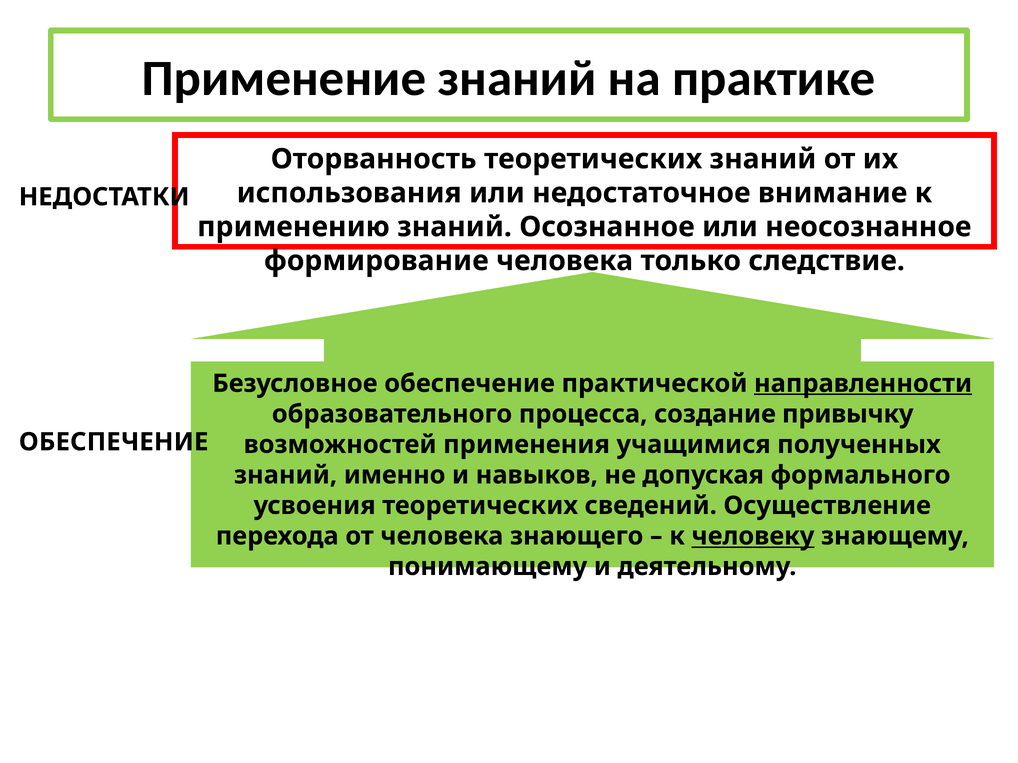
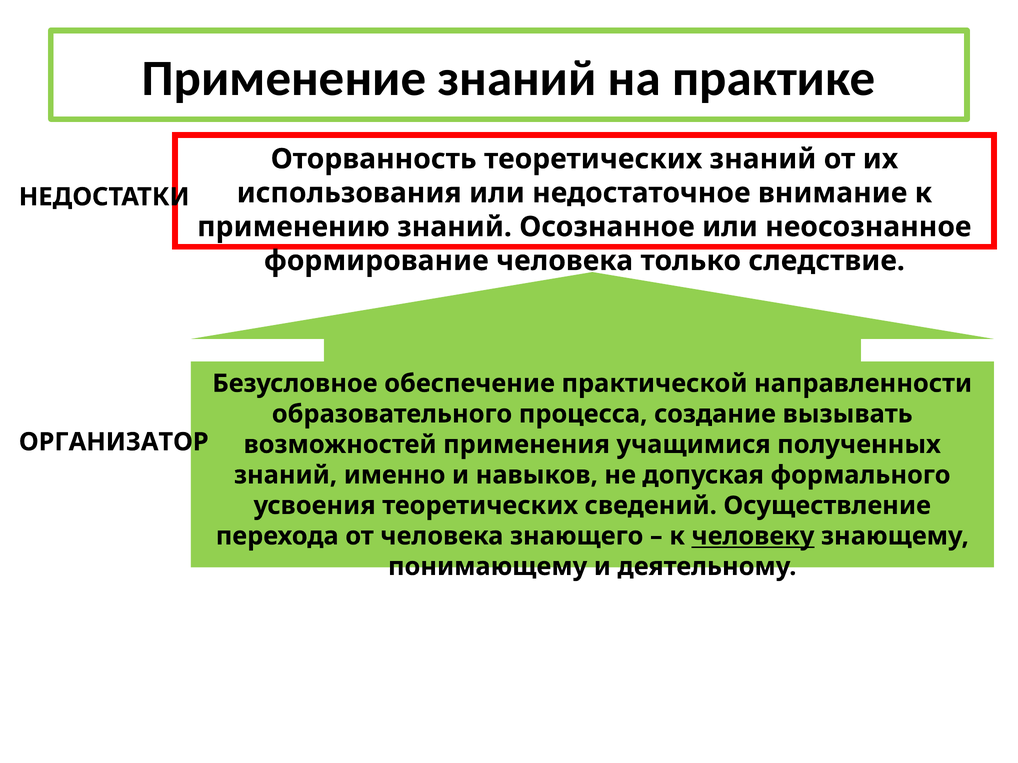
направленности underline: present -> none (863, 384)
привычку: привычку -> вызывать (848, 414)
ОБЕСПЕЧЕНИЕ: ОБЕСПЕЧЕНИЕ -> ОРГАНИЗАТОР (114, 442)
